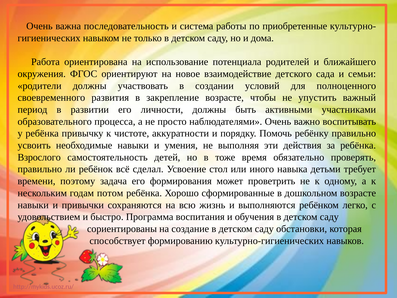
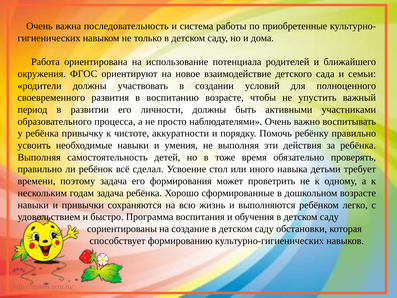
закрепление: закрепление -> воспитанию (173, 98)
Взрослого: Взрослого -> Выполняя (39, 157)
годам потом: потом -> задача (110, 193)
